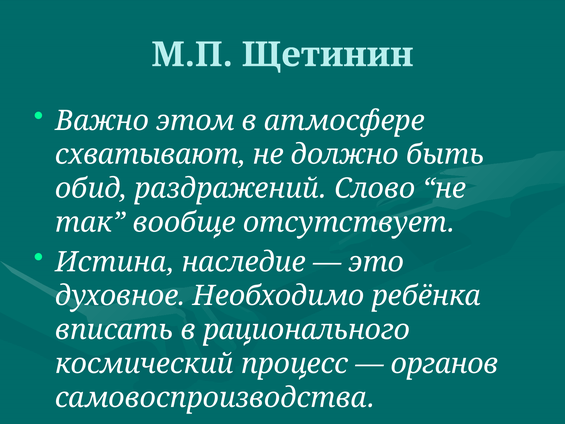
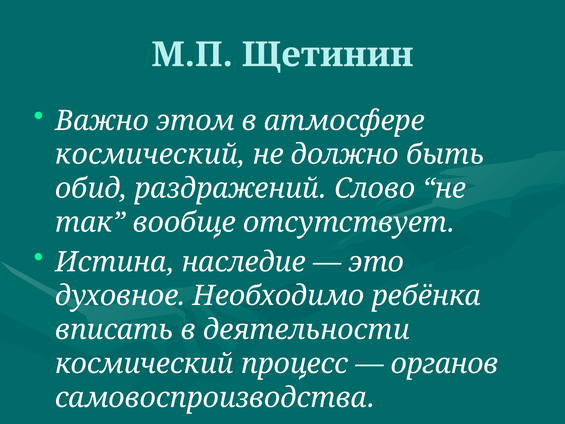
схватывают: схватывают -> космический (150, 155)
рационального: рационального -> деятельности (306, 330)
